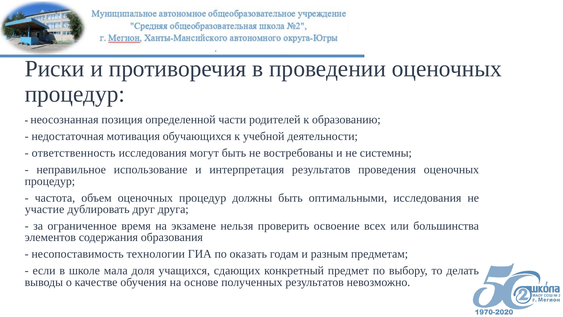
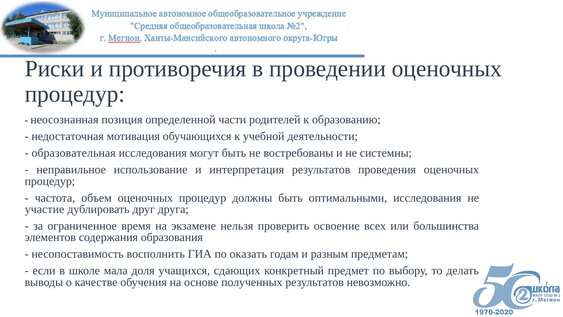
ответственность: ответственность -> образовательная (74, 153)
технологии: технологии -> восполнить (156, 254)
